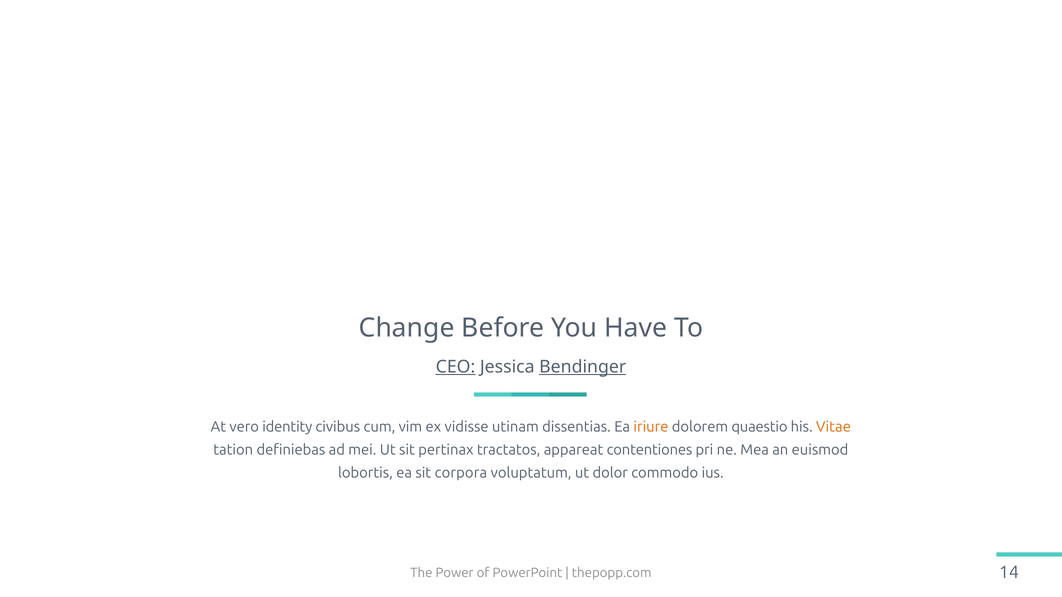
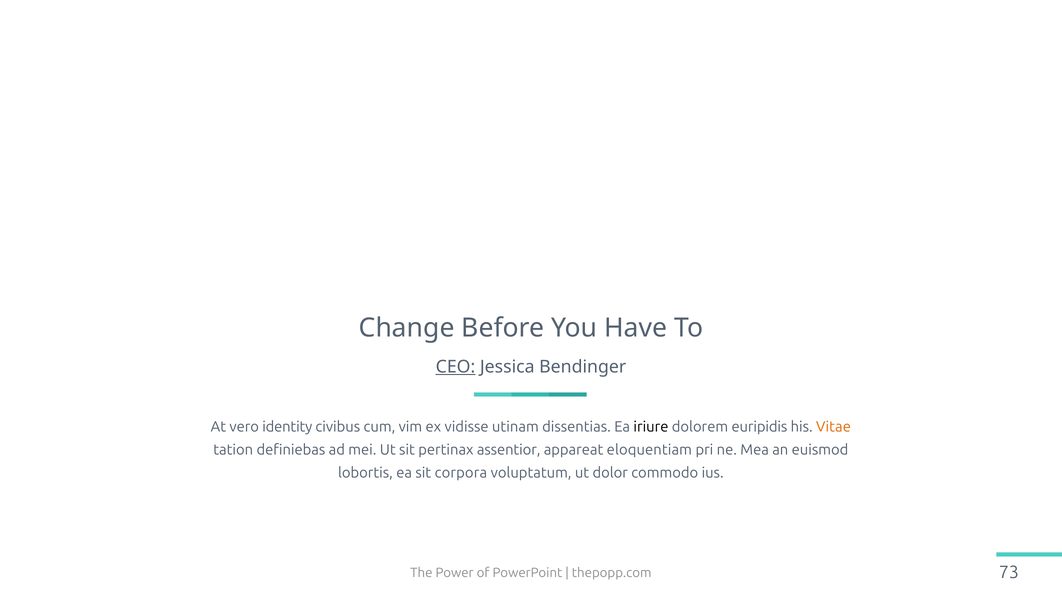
Bendinger underline: present -> none (583, 367)
iriure colour: orange -> black (651, 427)
quaestio: quaestio -> euripidis (759, 427)
tractatos: tractatos -> assentior (509, 450)
contentiones: contentiones -> eloquentiam (649, 450)
14: 14 -> 73 (1009, 573)
